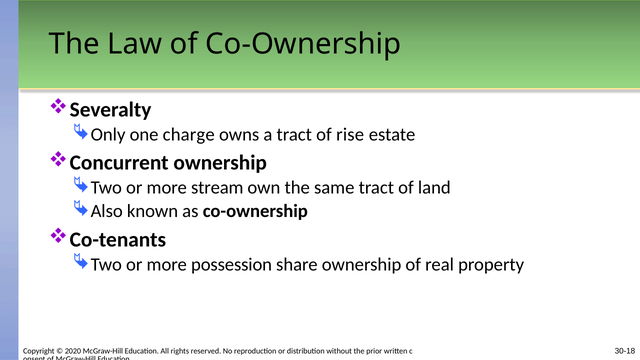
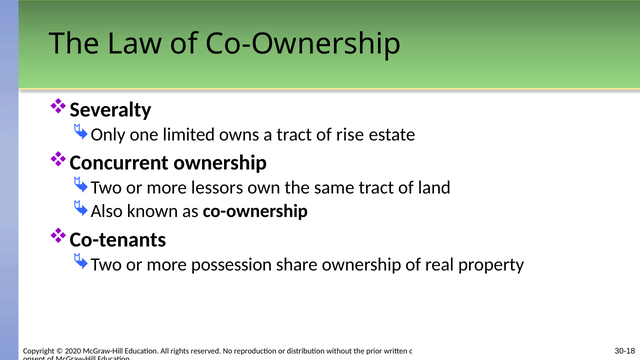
charge: charge -> limited (189, 135)
stream: stream -> lessors (217, 188)
